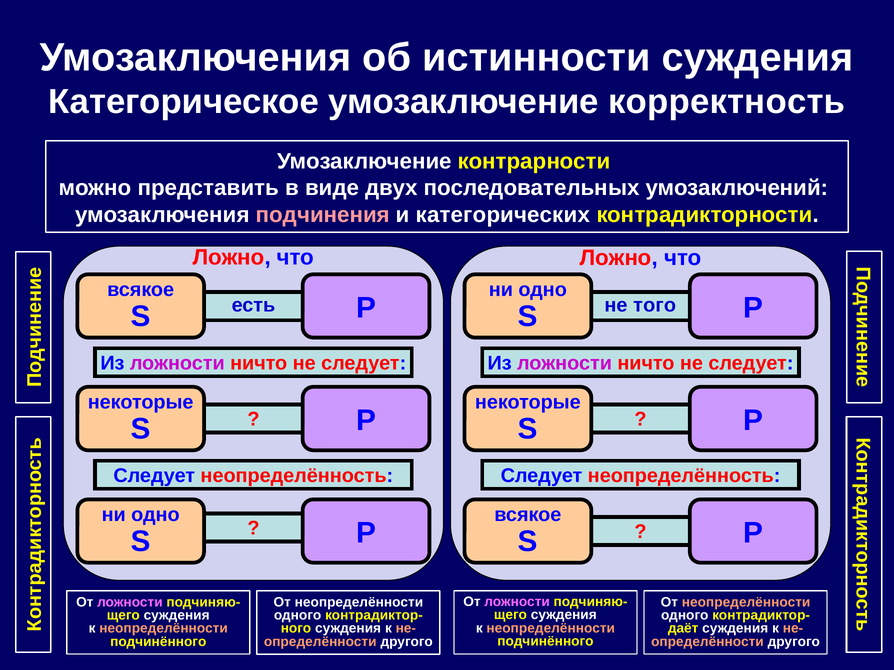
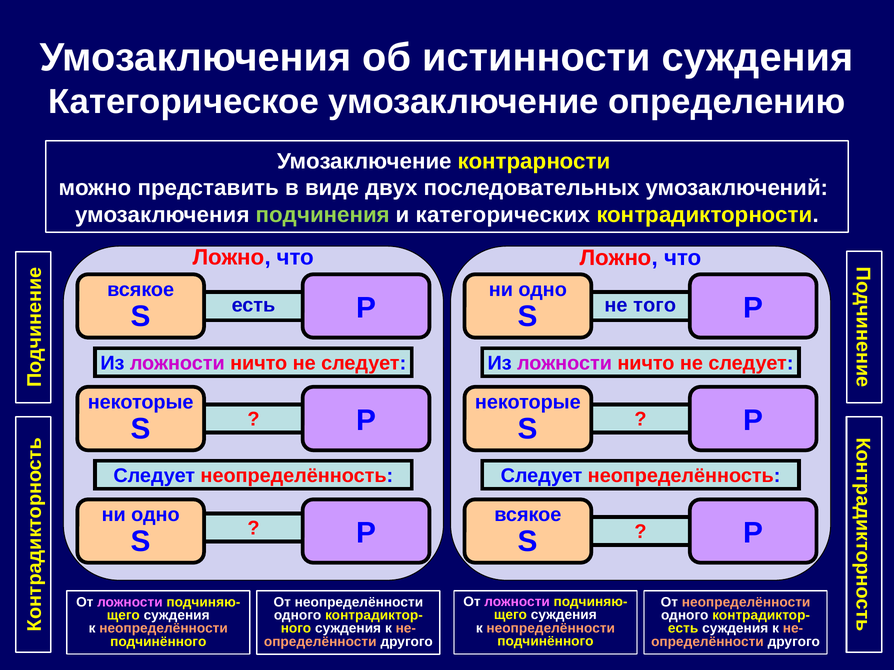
корректность: корректность -> определению (727, 102)
подчинения colour: pink -> light green (323, 215)
даёт: даёт -> есть (683, 629)
